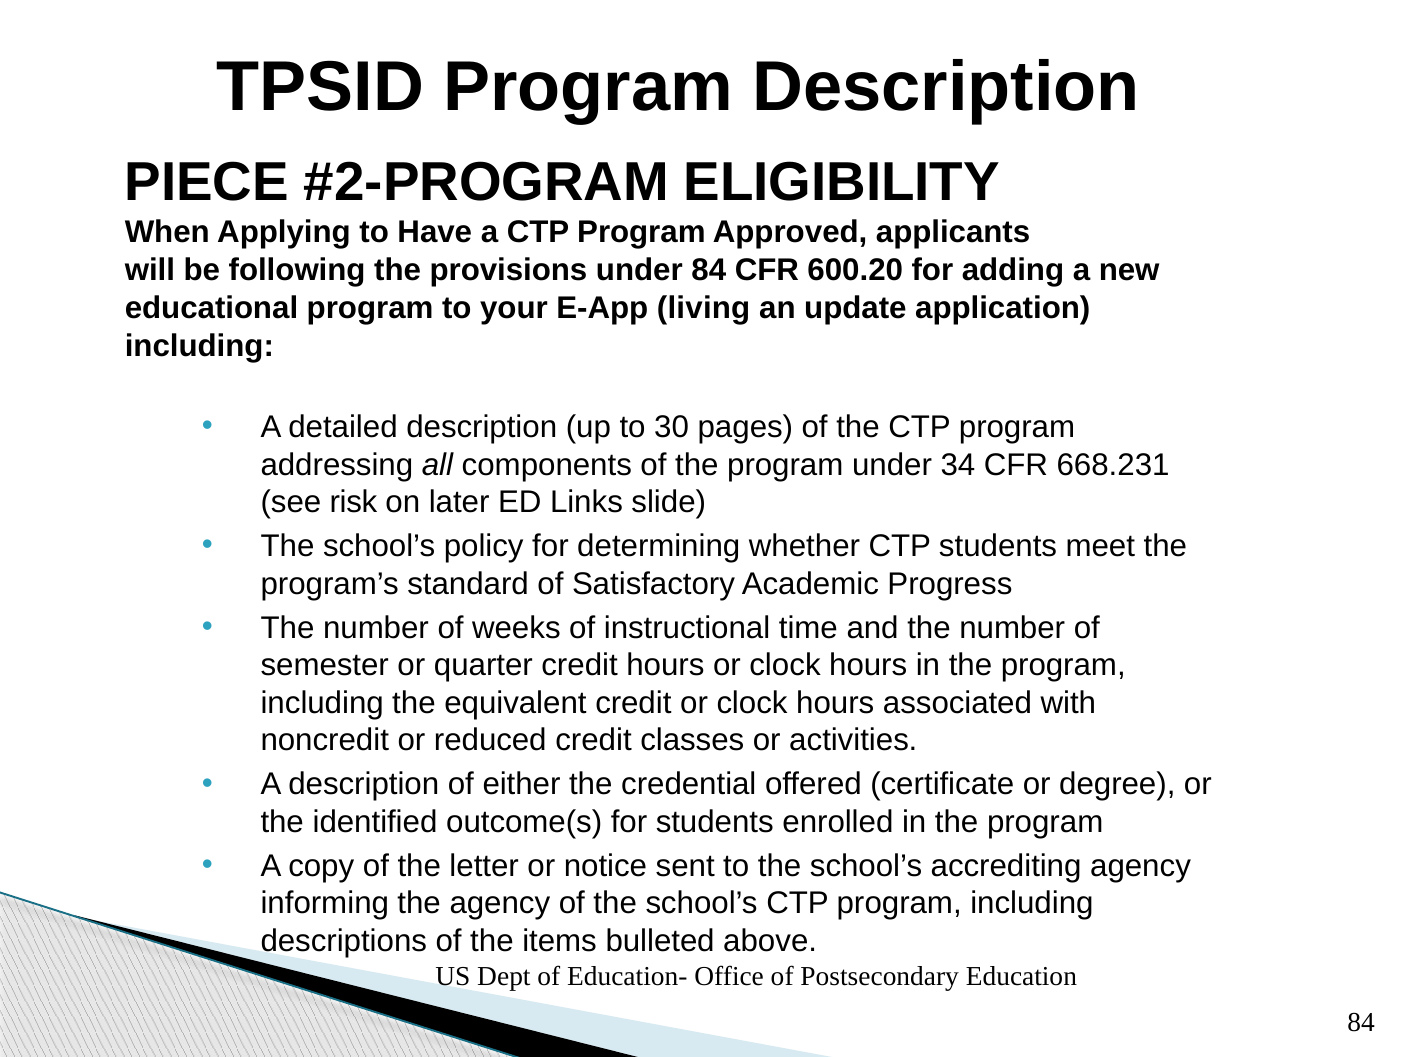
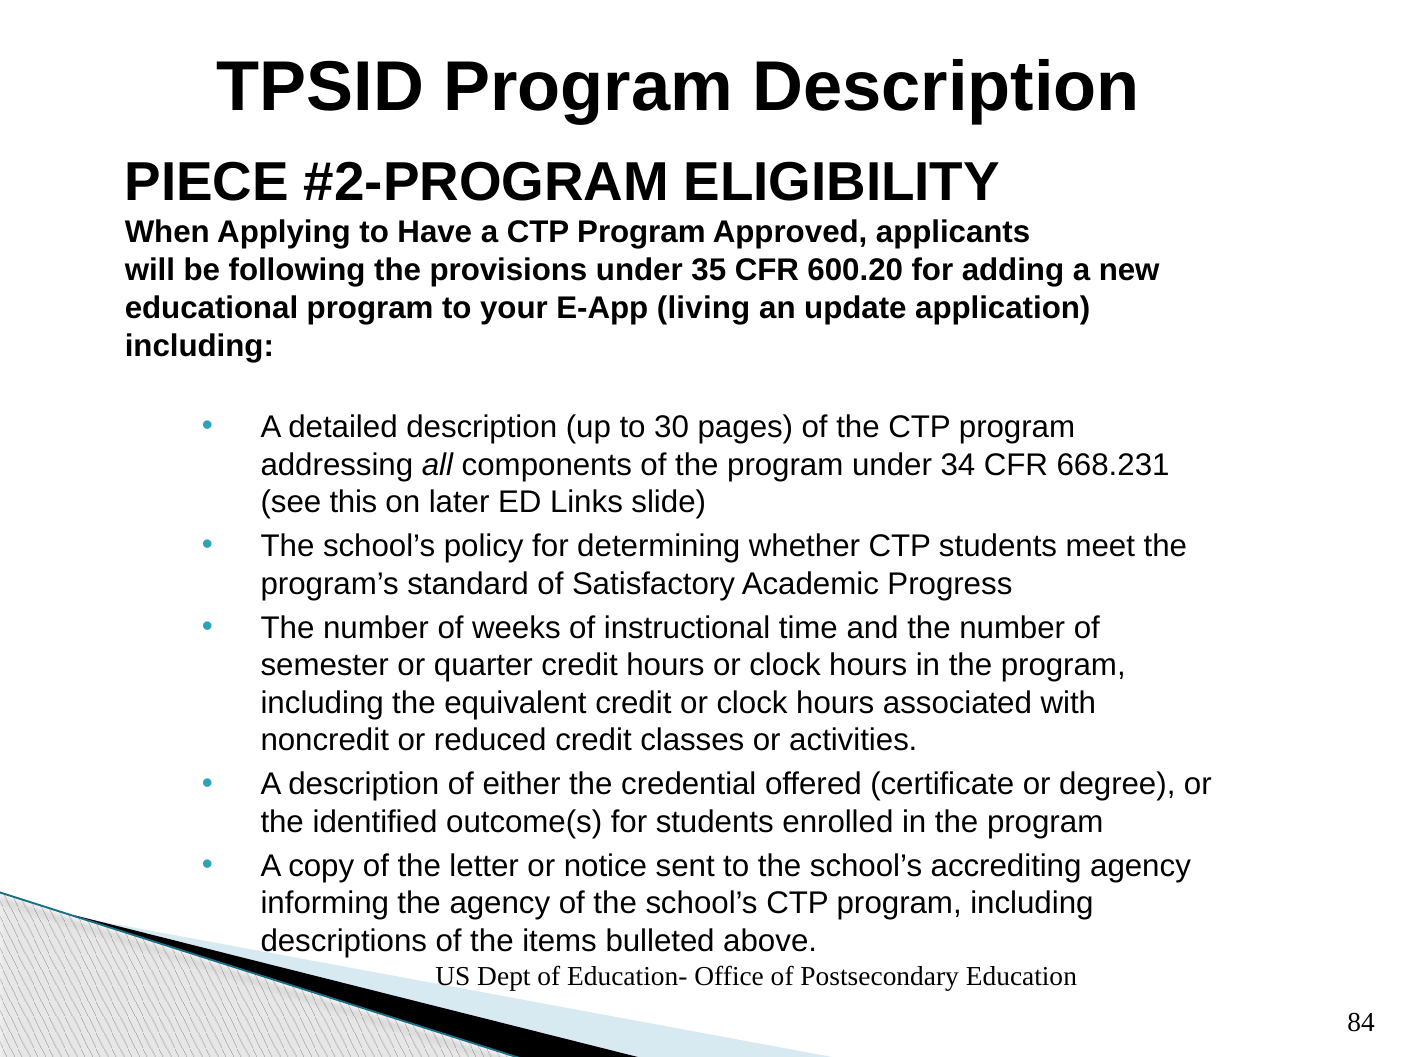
under 84: 84 -> 35 (709, 270)
risk: risk -> this (353, 502)
